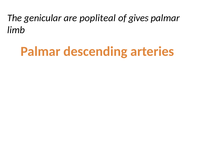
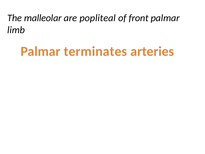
genicular: genicular -> malleolar (43, 18)
gives: gives -> front (139, 18)
descending: descending -> terminates (95, 51)
